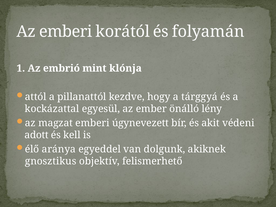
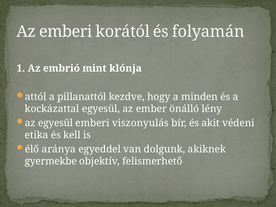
tárggyá: tárggyá -> minden (199, 97)
az magzat: magzat -> egyesül (56, 123)
úgynevezett: úgynevezett -> viszonyulás (140, 123)
adott: adott -> etika (37, 135)
gnosztikus: gnosztikus -> gyermekbe (51, 161)
